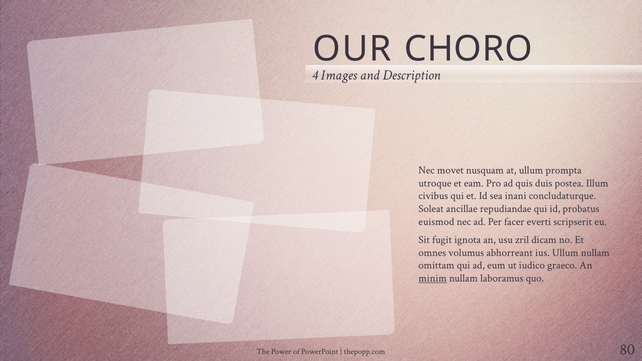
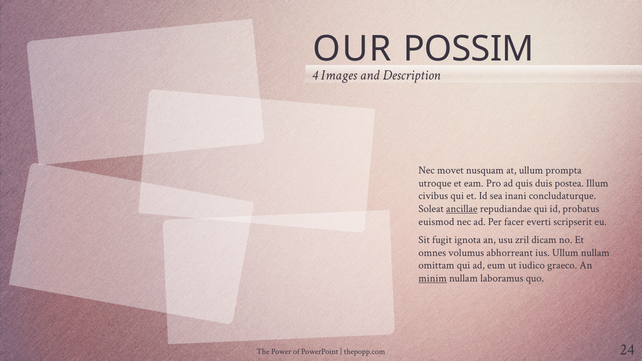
CHORO: CHORO -> POSSIM (469, 49)
ancillae underline: none -> present (462, 209)
80: 80 -> 24 (627, 349)
